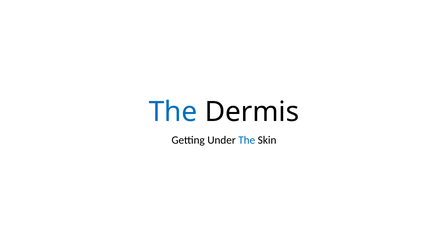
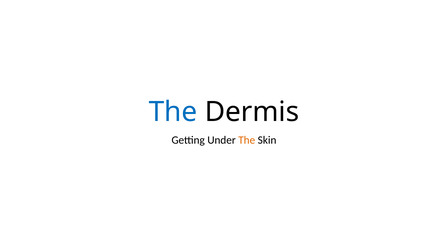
The colour: blue -> orange (247, 140)
